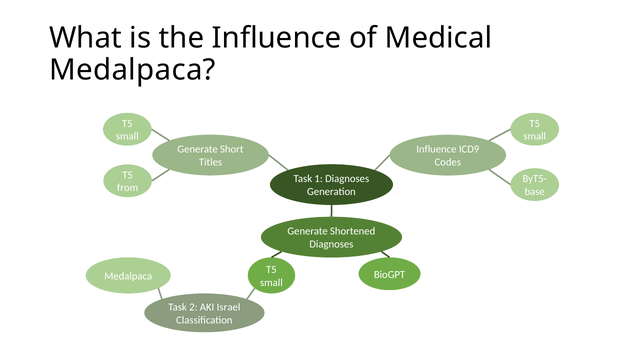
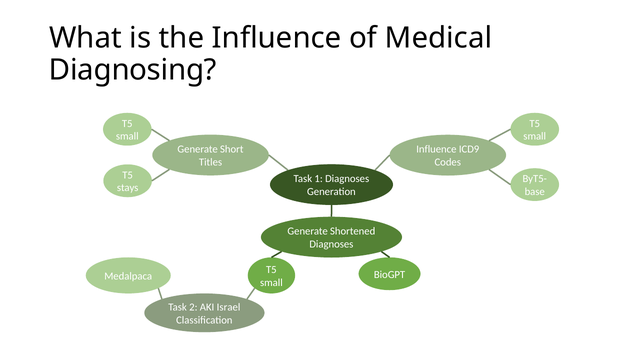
Medalpaca: Medalpaca -> Diagnosing (133, 70)
from: from -> stays (128, 188)
